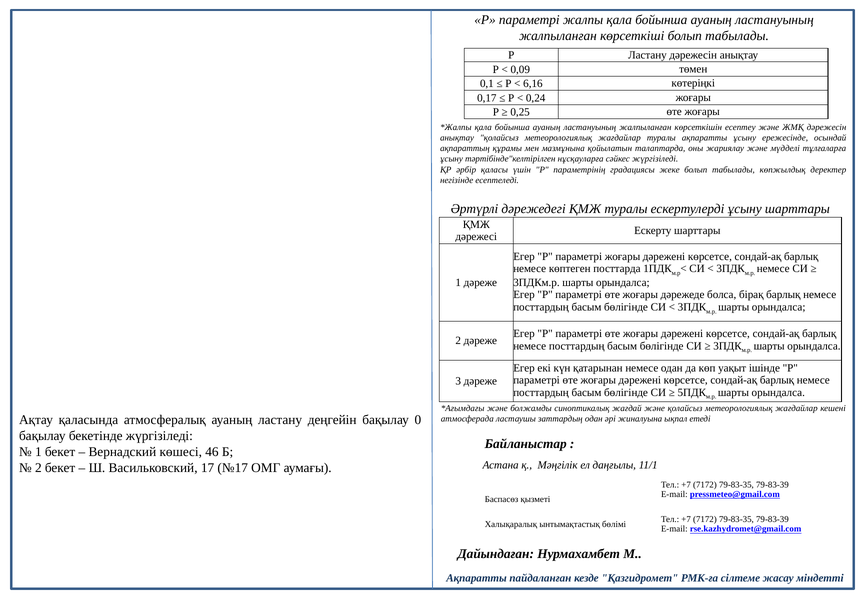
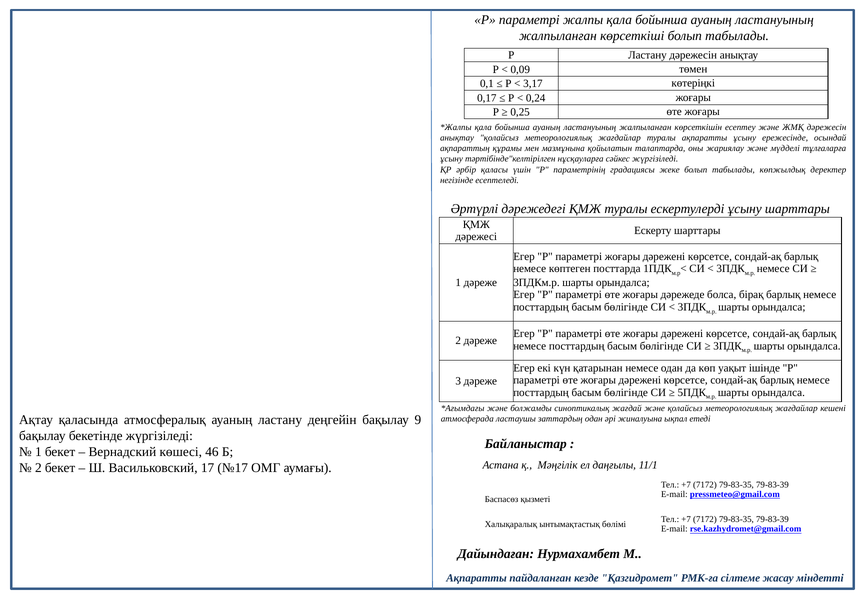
6,16: 6,16 -> 3,17 (533, 84)
0: 0 -> 9 (418, 420)
